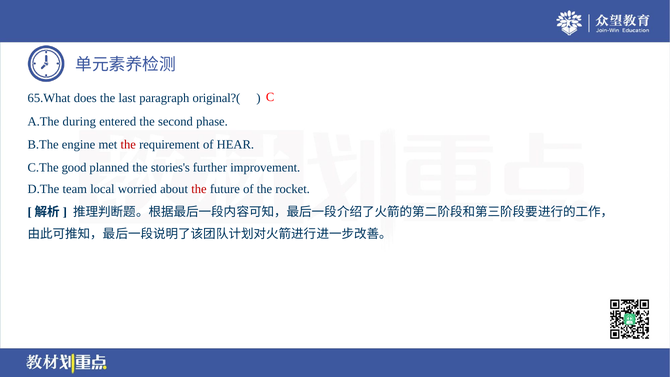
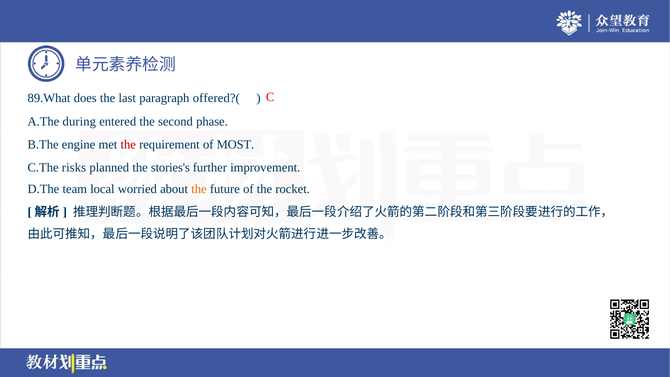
65.What: 65.What -> 89.What (49, 98)
original?(: original?( -> offered?( (216, 98)
HEAR: HEAR -> MOST (235, 145)
good: good -> risks (74, 168)
the colour: red -> orange (199, 189)
